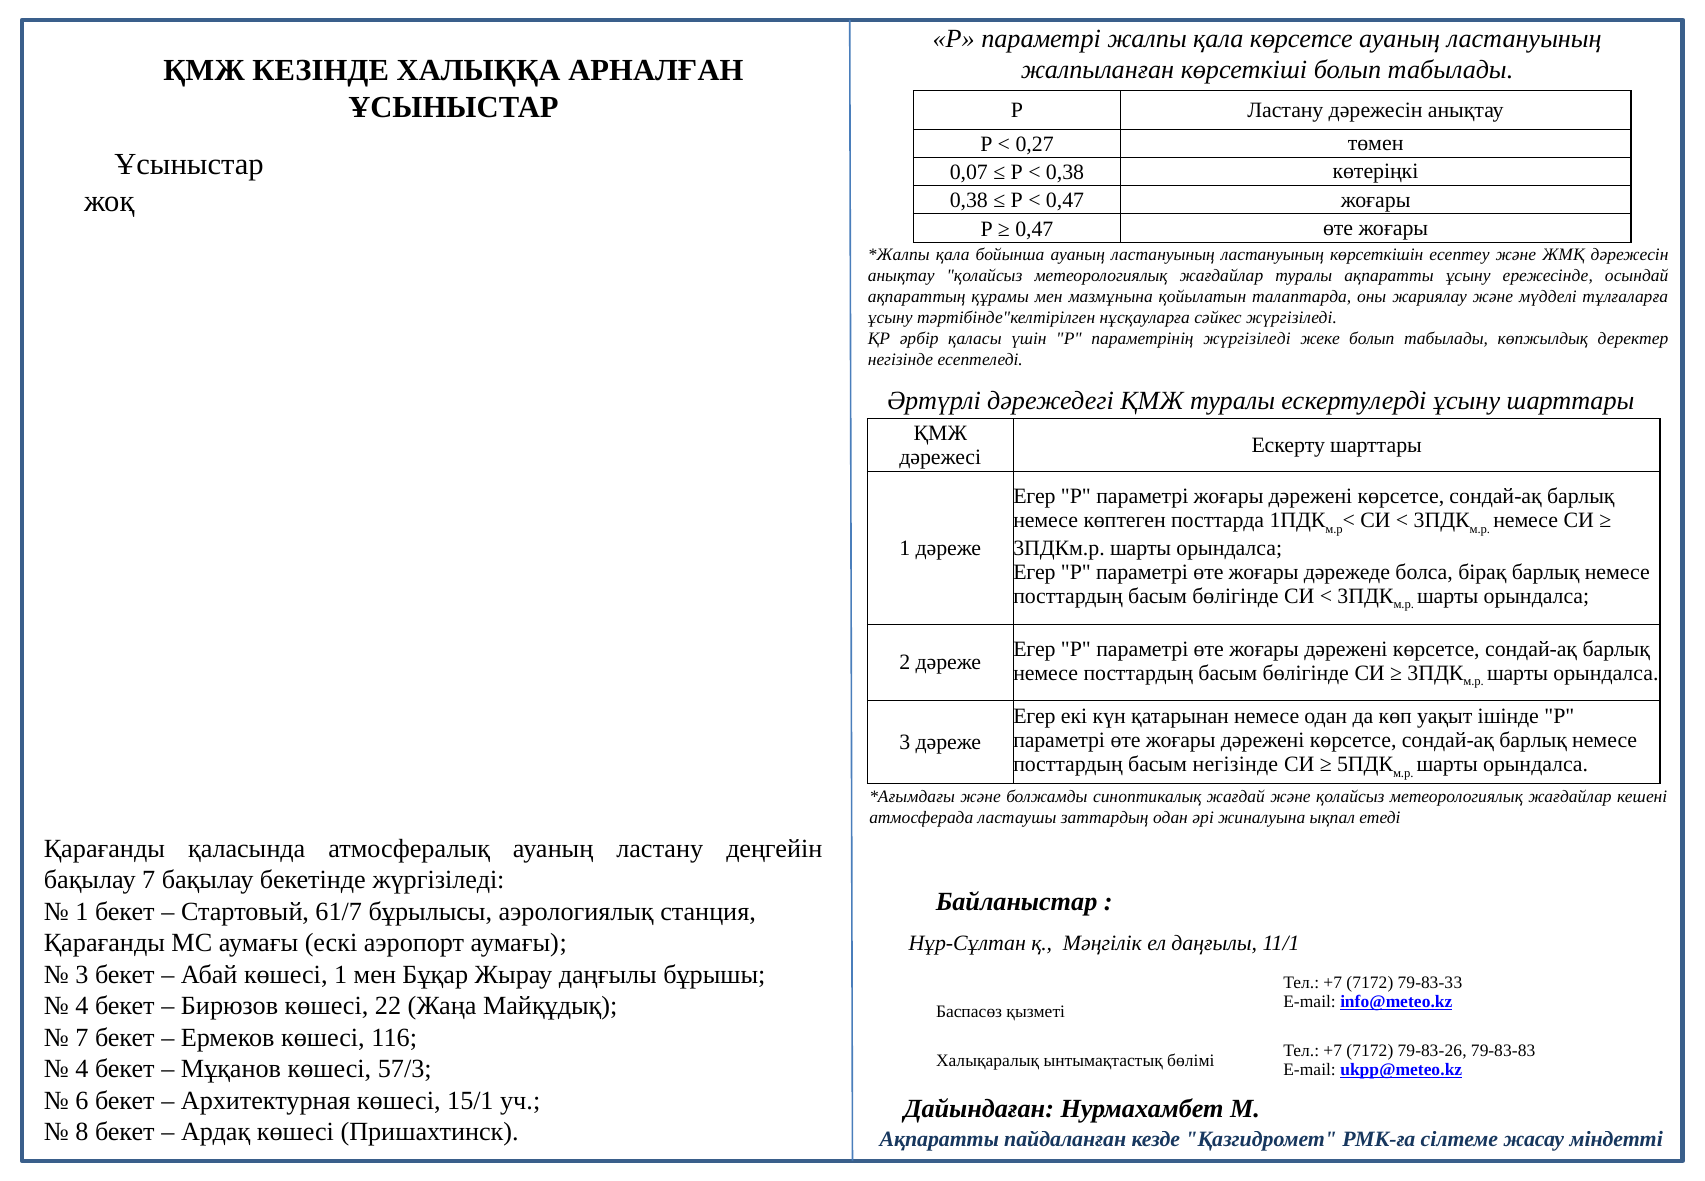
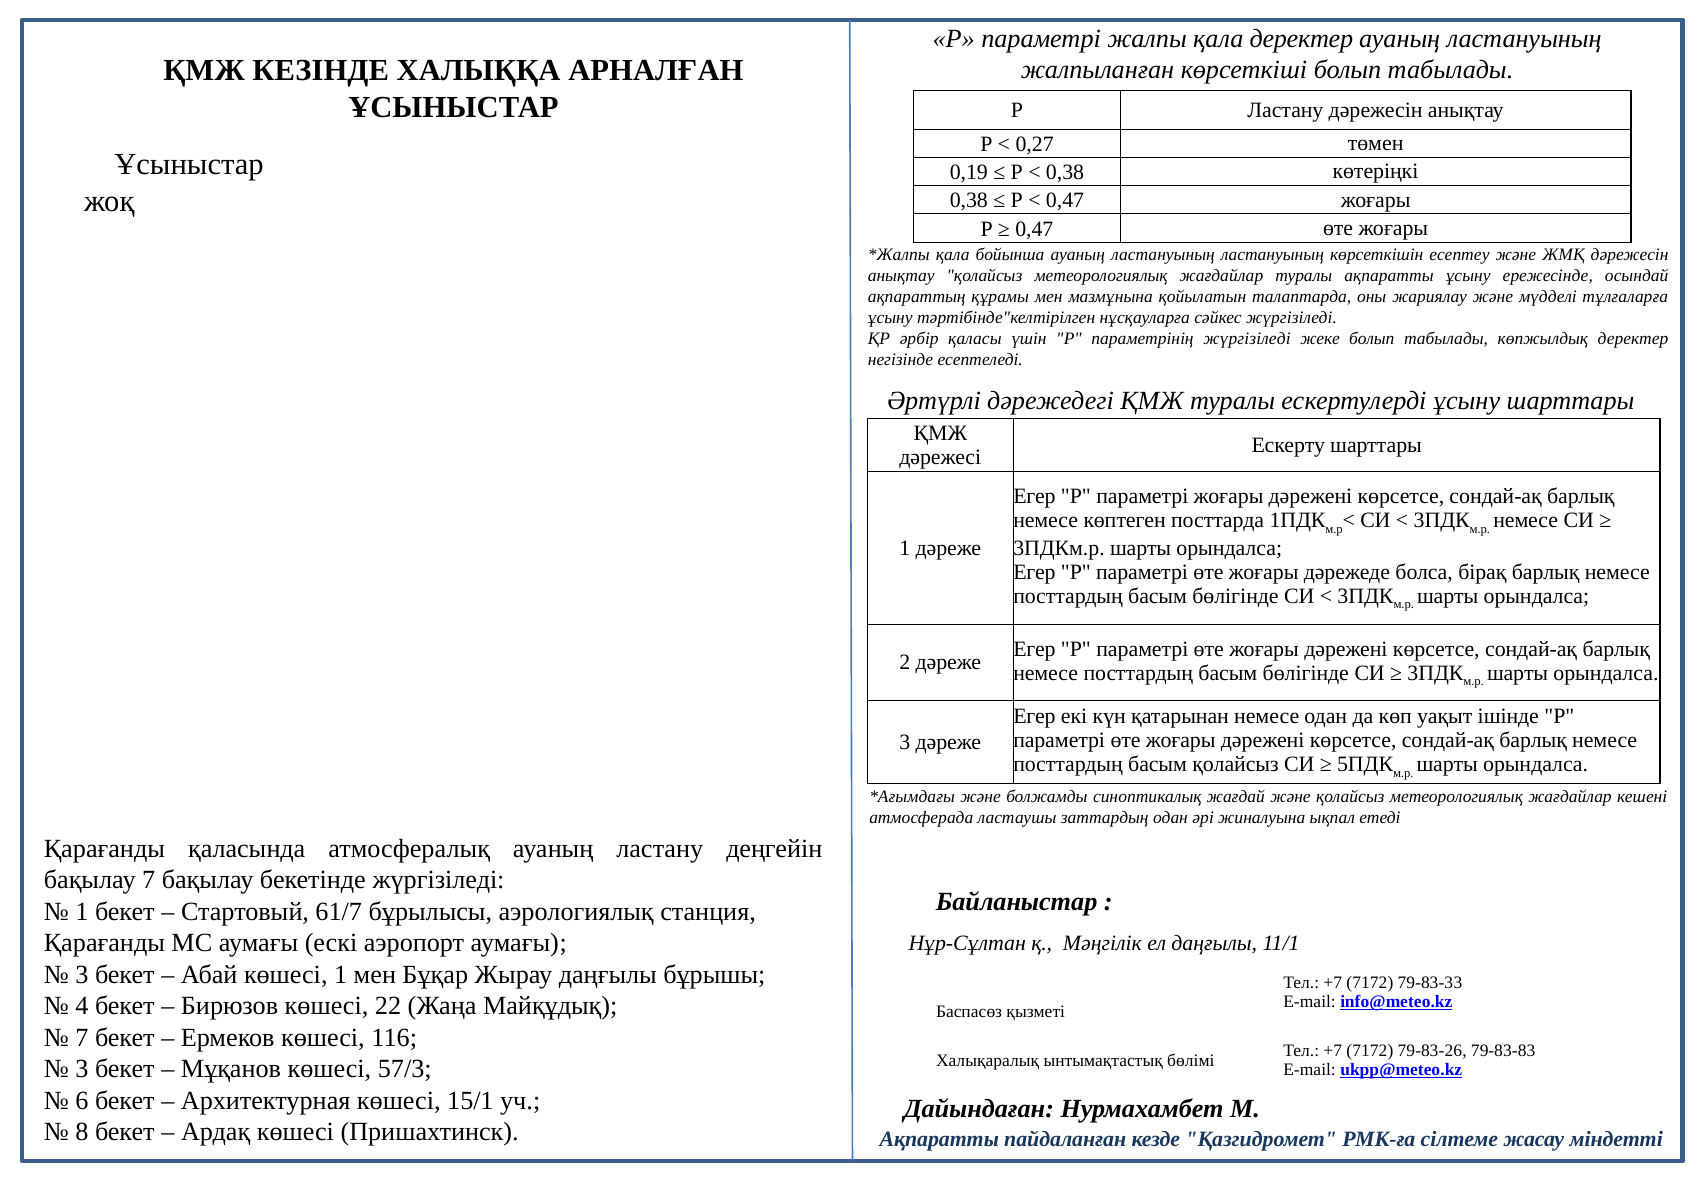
қала көрсетсе: көрсетсе -> деректер (1301, 39)
0,07: 0,07 -> 0,19 (969, 173)
басым негізінде: негізінде -> қолайсыз (1235, 764)
4: 4 -> 3 (82, 1069)
